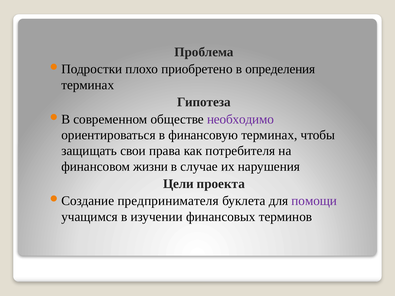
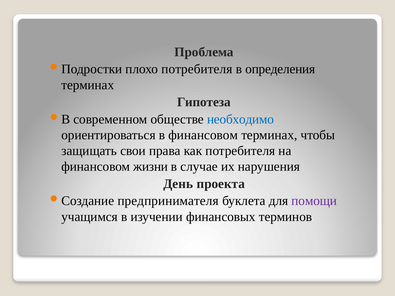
плохо приобретено: приобретено -> потребителя (197, 69)
необходимо colour: purple -> blue (240, 119)
в финансовую: финансовую -> финансовом (203, 135)
Цели: Цели -> День (178, 184)
